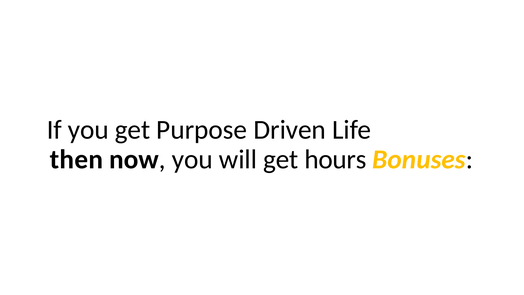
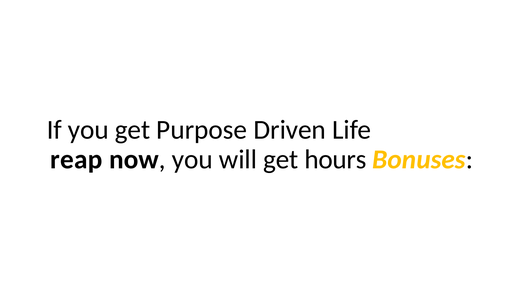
then: then -> reap (76, 159)
